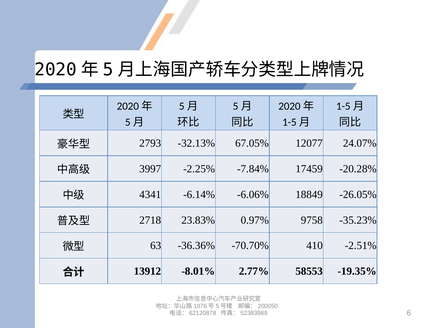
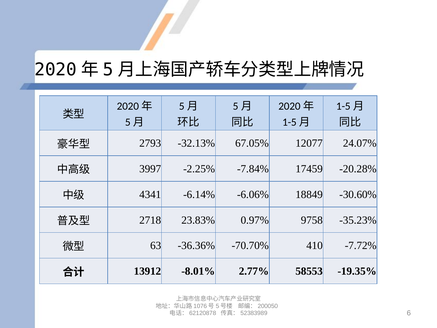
-26.05%: -26.05% -> -30.60% (358, 194)
-2.51%: -2.51% -> -7.72% (361, 246)
